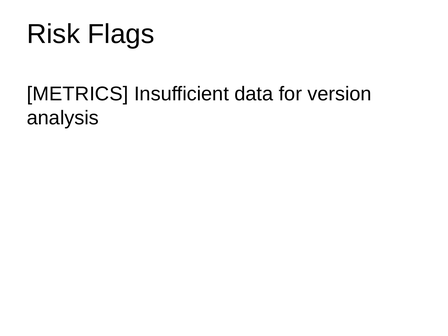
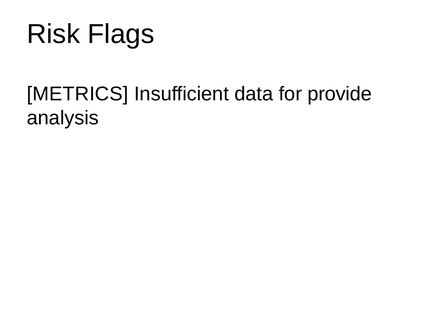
version: version -> provide (340, 94)
